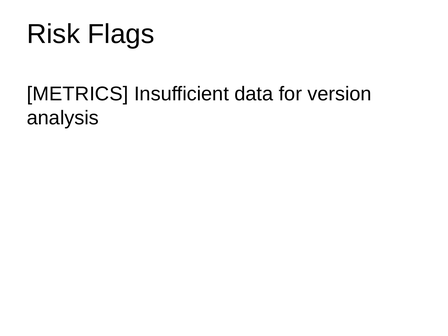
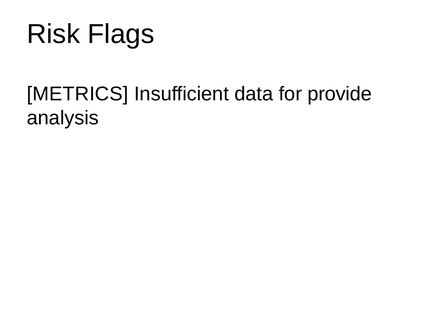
version: version -> provide (340, 94)
